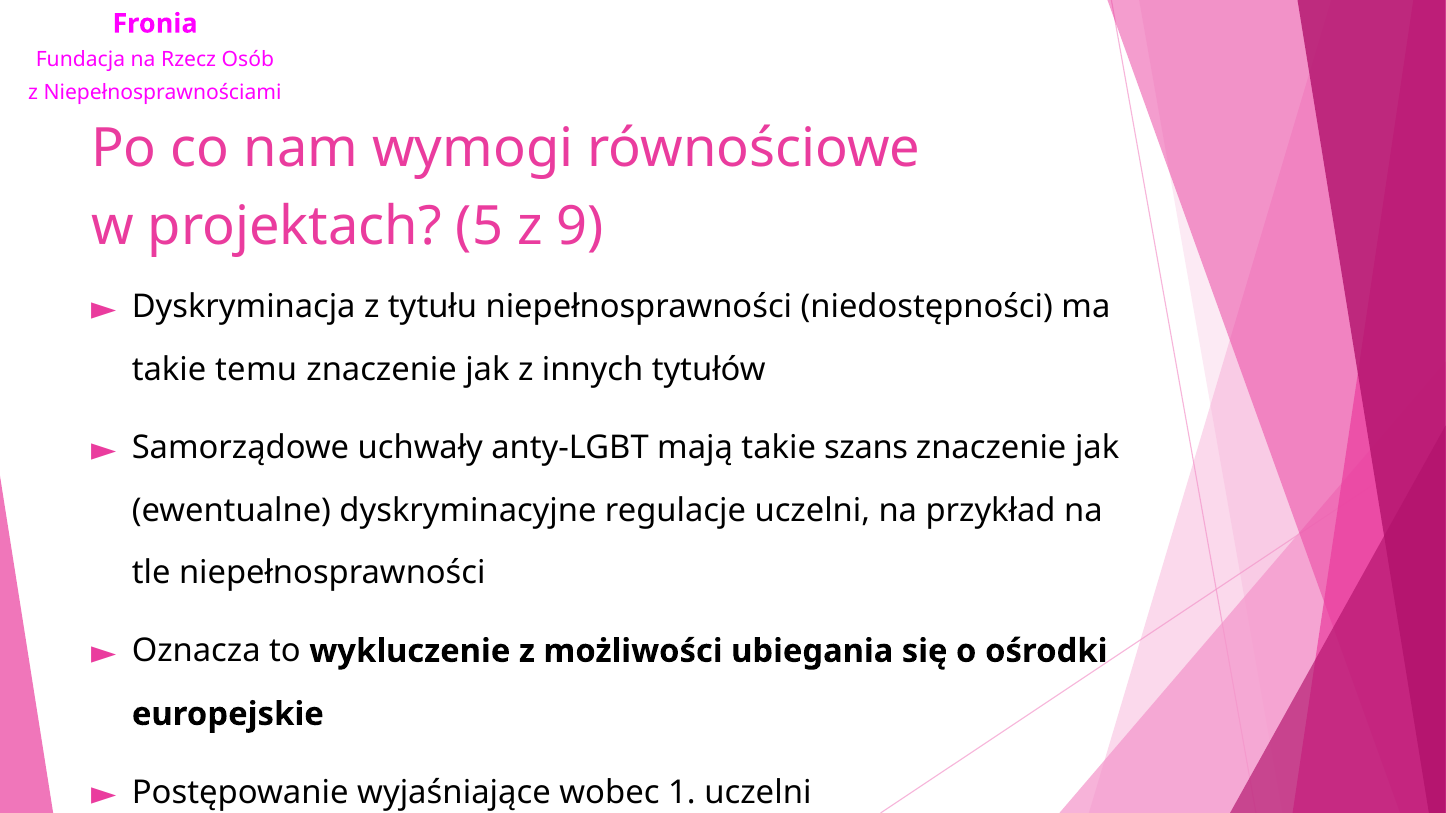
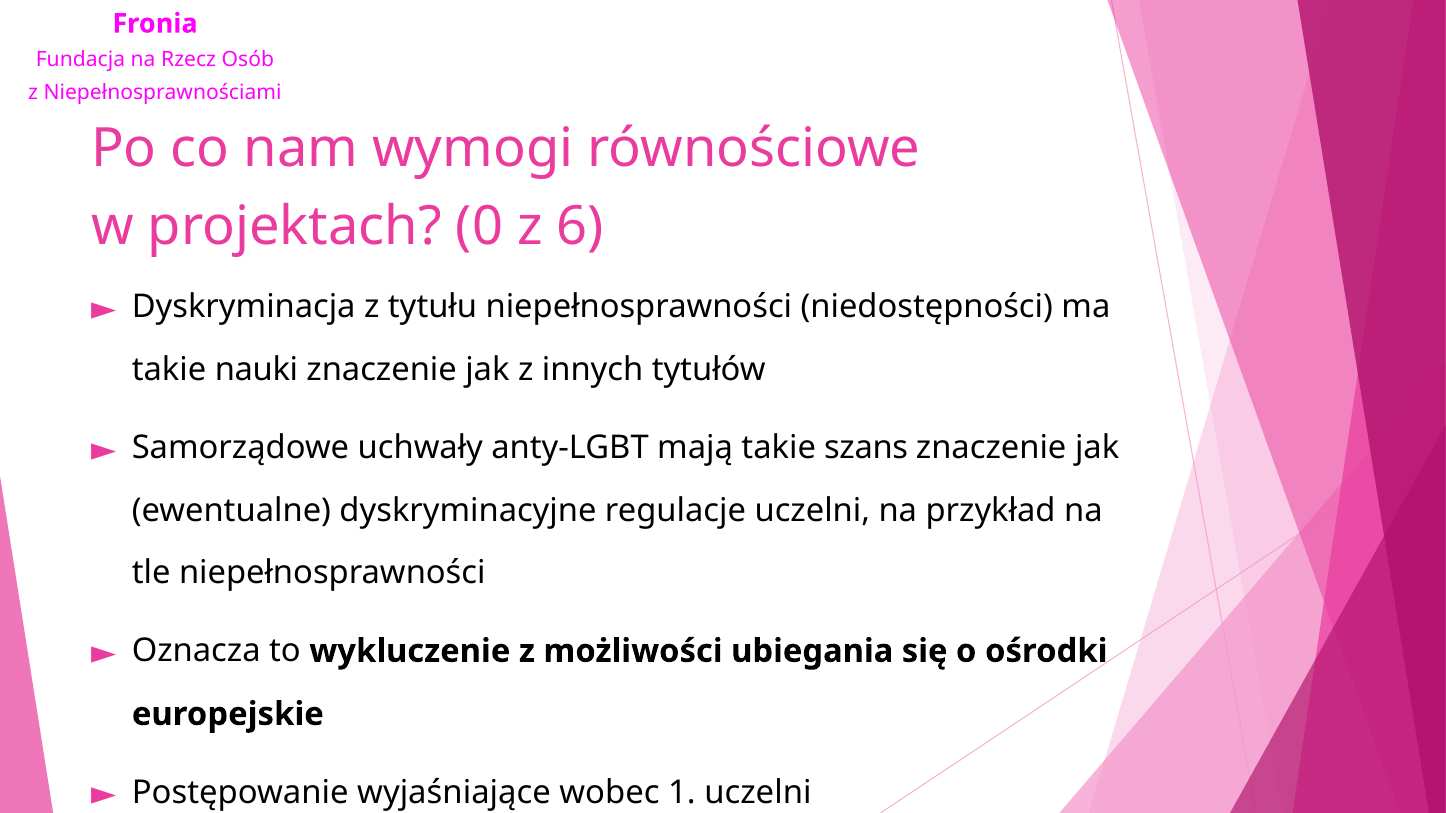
5: 5 -> 0 (480, 226)
9: 9 -> 6 (580, 226)
temu: temu -> nauki (256, 370)
